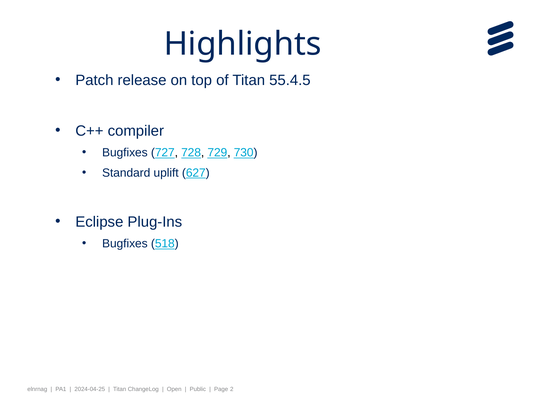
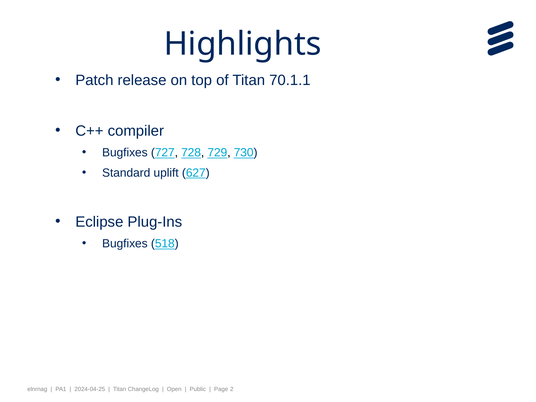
55.4.5: 55.4.5 -> 70.1.1 (290, 80)
